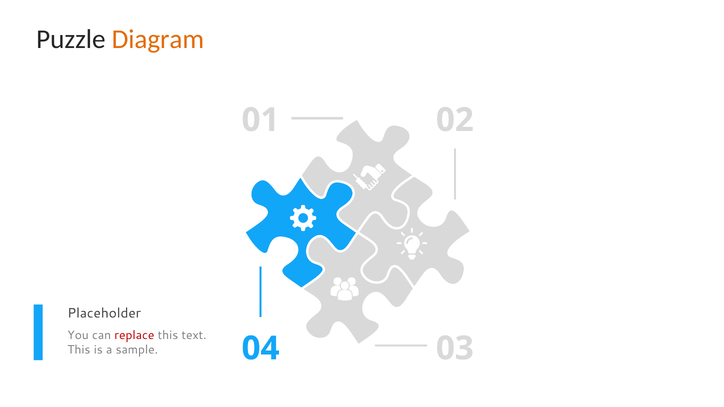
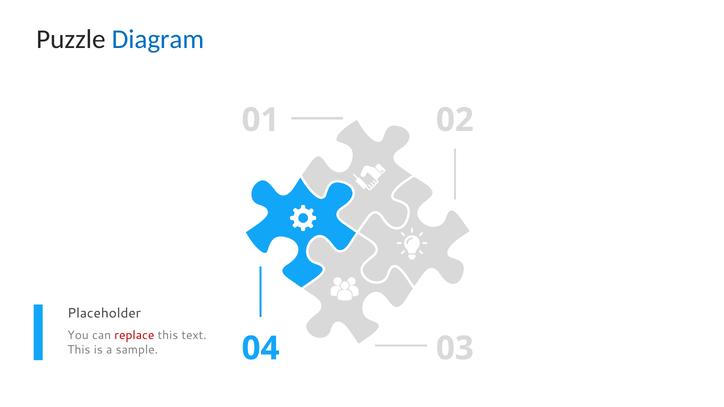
Diagram colour: orange -> blue (158, 39)
